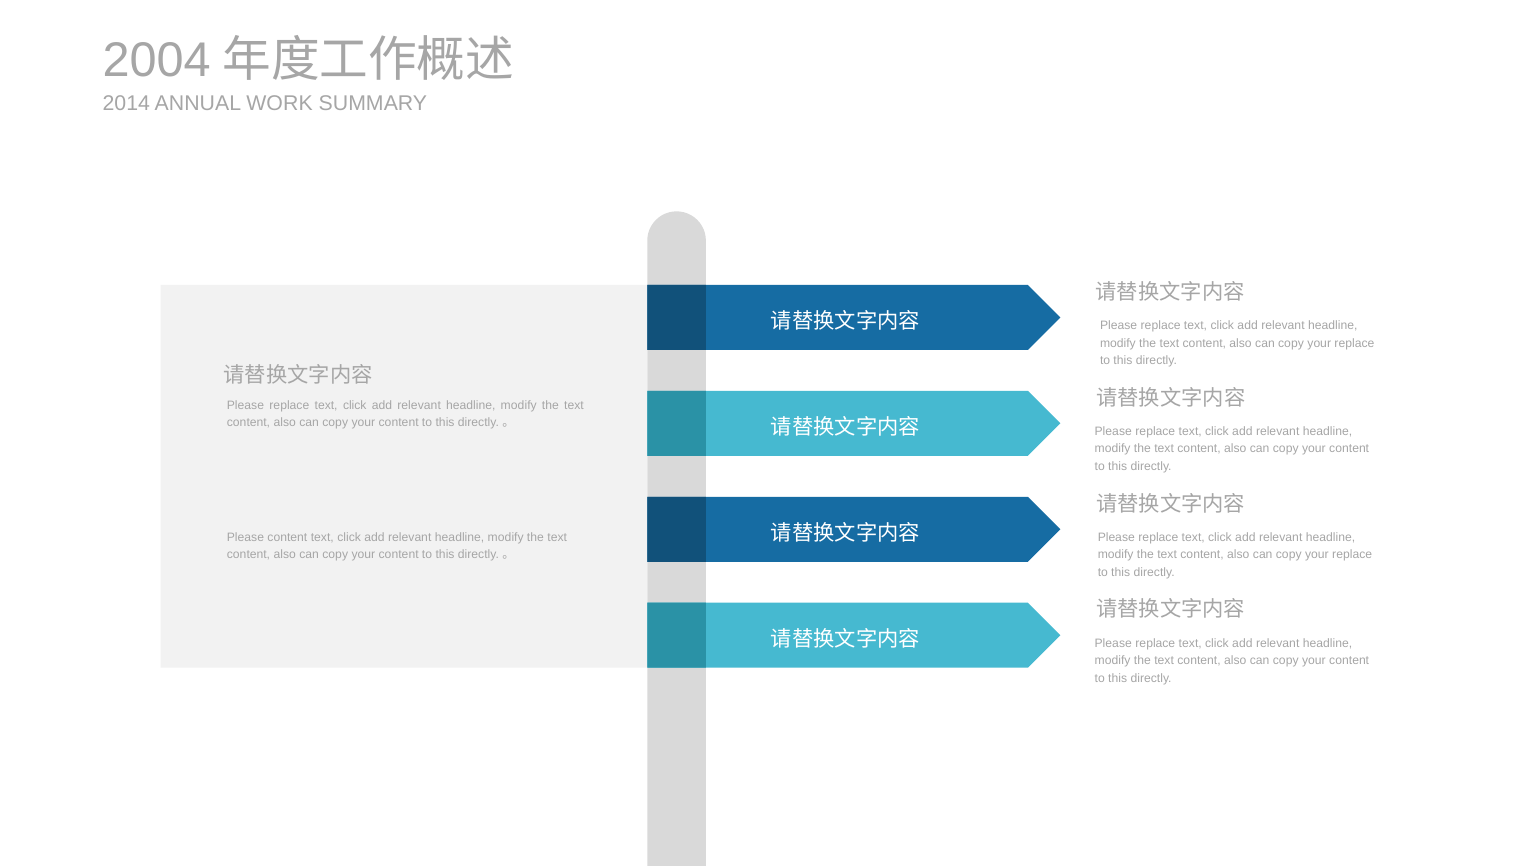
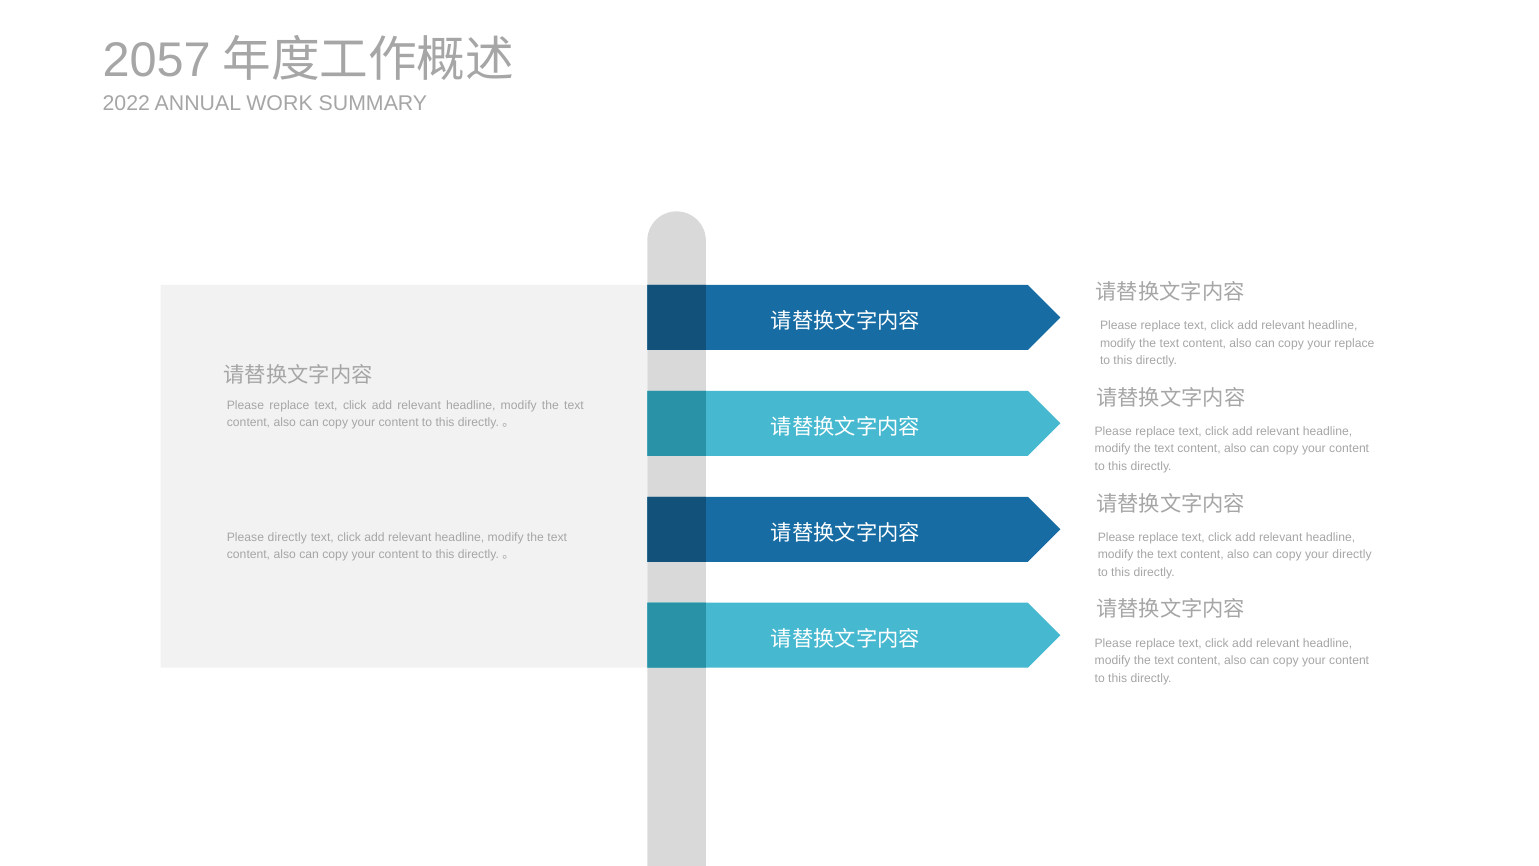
2004: 2004 -> 2057 (157, 61)
2014: 2014 -> 2022 (126, 103)
Please content: content -> directly (287, 537)
replace: replace -> directly (1352, 555)
